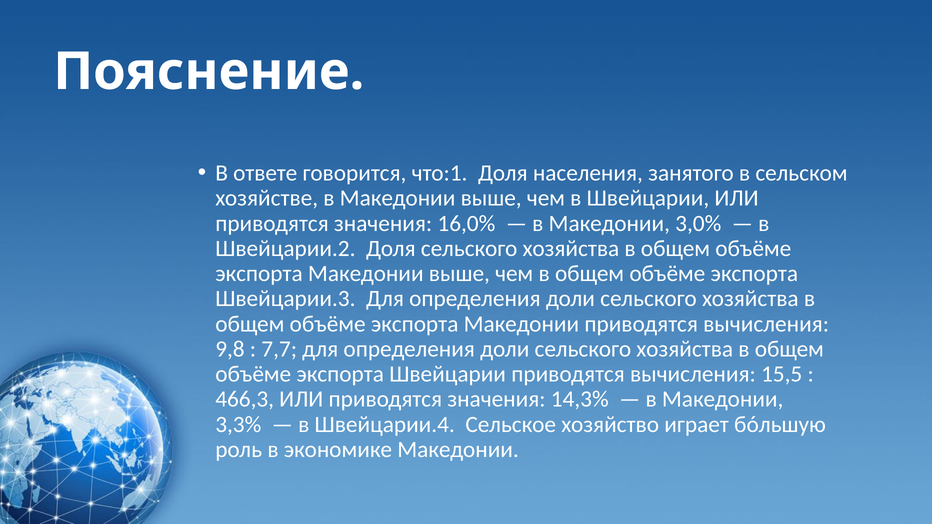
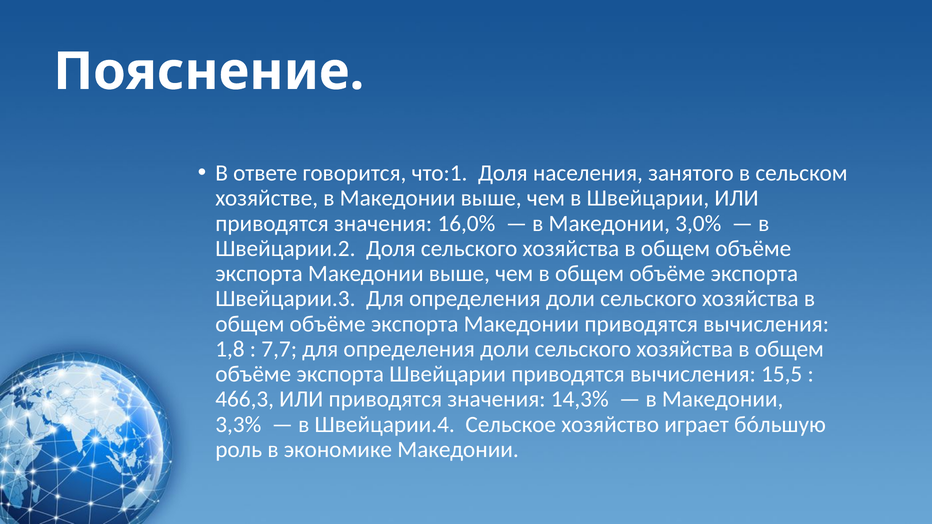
9,8: 9,8 -> 1,8 (230, 349)
